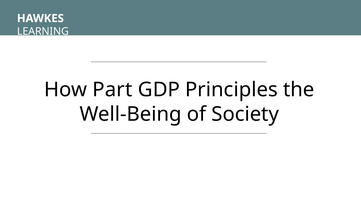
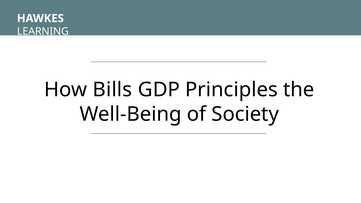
Part: Part -> Bills (112, 90)
